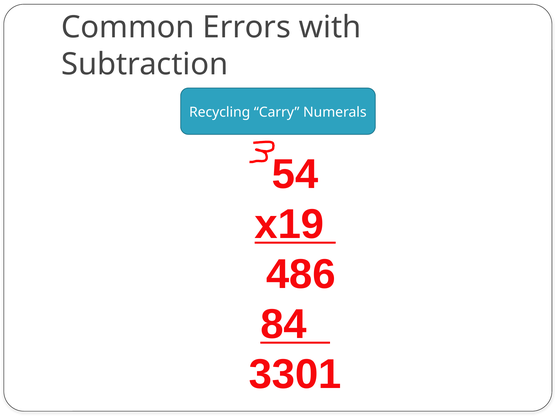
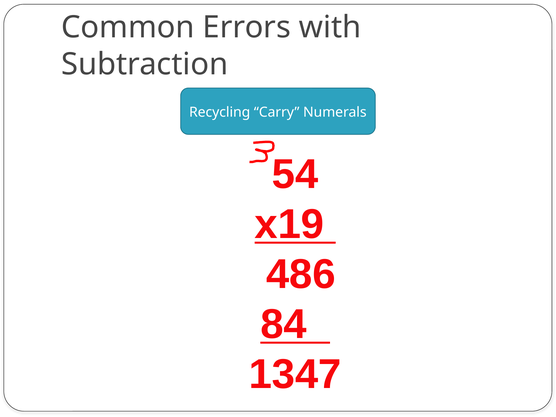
3301: 3301 -> 1347 (295, 374)
